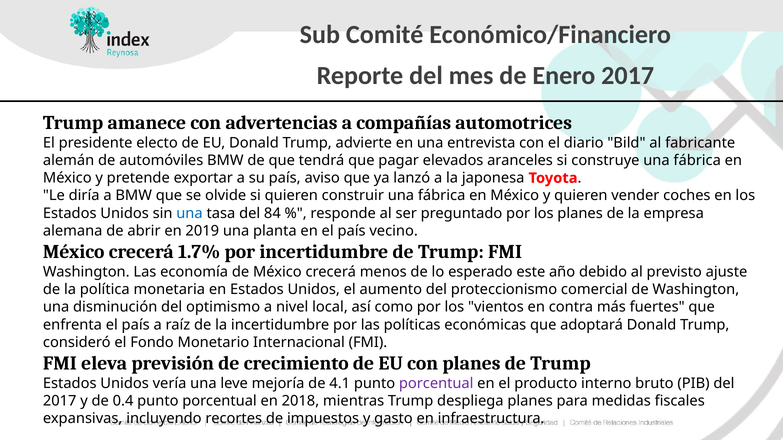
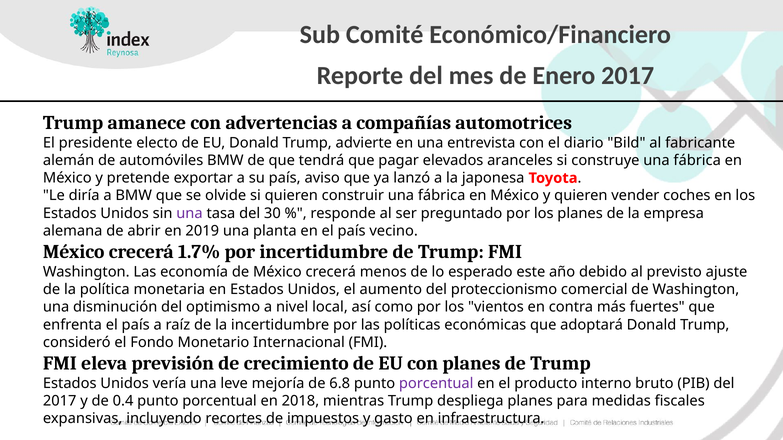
una colour: blue -> purple (189, 213)
84: 84 -> 30 (272, 213)
4.1: 4.1 -> 6.8 (340, 384)
